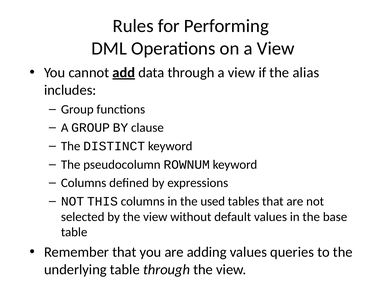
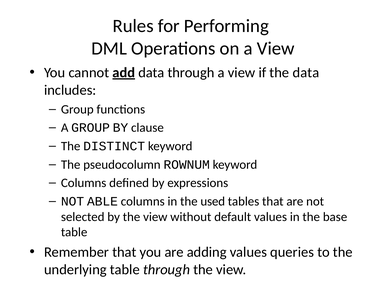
the alias: alias -> data (306, 73)
THIS: THIS -> ABLE (102, 202)
